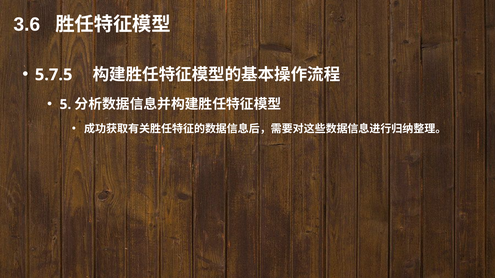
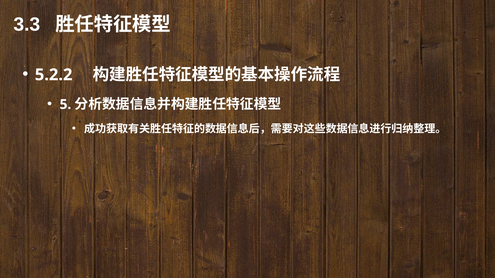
3.6: 3.6 -> 3.3 (27, 24)
5.7.5: 5.7.5 -> 5.2.2 (54, 75)
